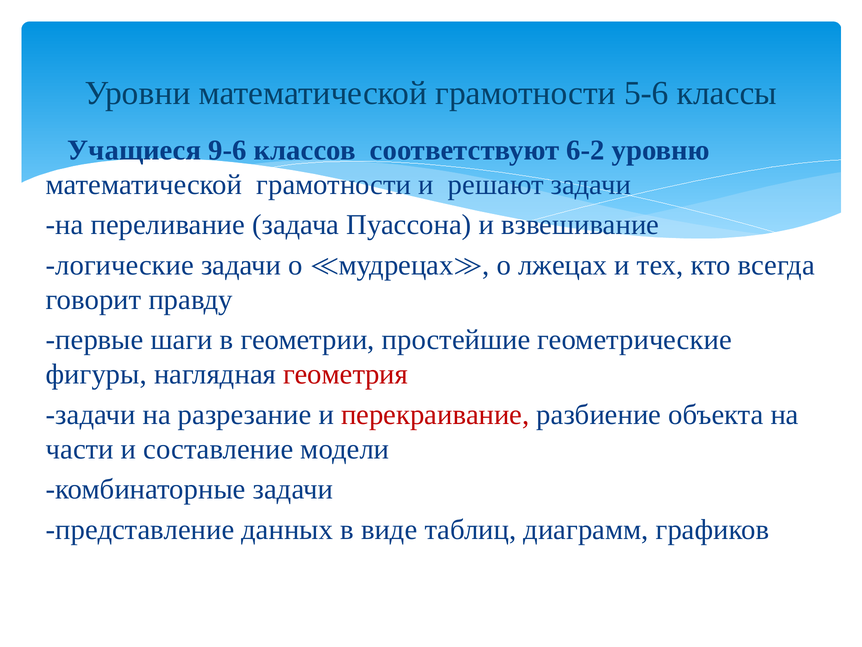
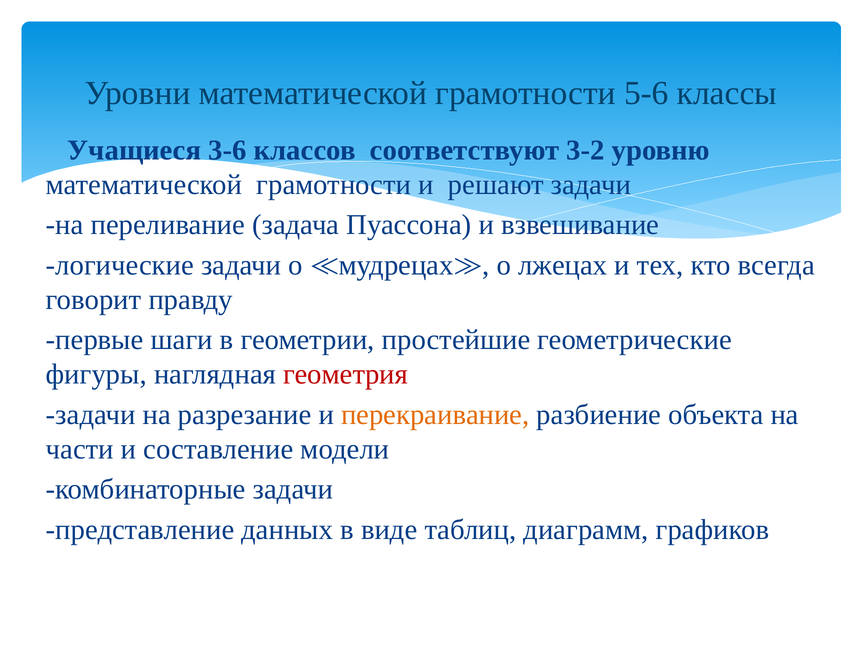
9-6: 9-6 -> 3-6 (228, 150)
6-2: 6-2 -> 3-2 (586, 150)
перекраивание colour: red -> orange (435, 414)
